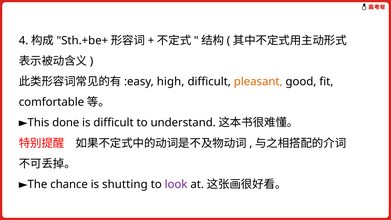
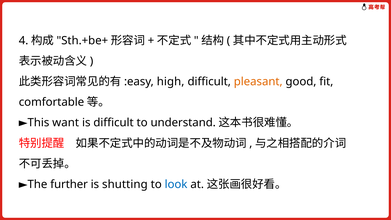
done: done -> want (66, 123)
chance: chance -> further (69, 184)
look colour: purple -> blue (176, 184)
